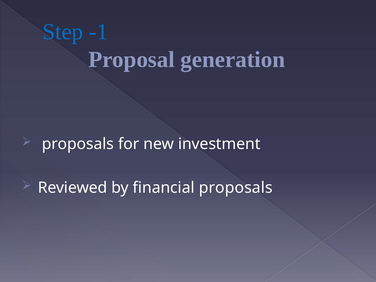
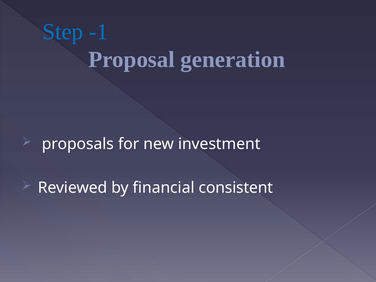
financial proposals: proposals -> consistent (236, 188)
